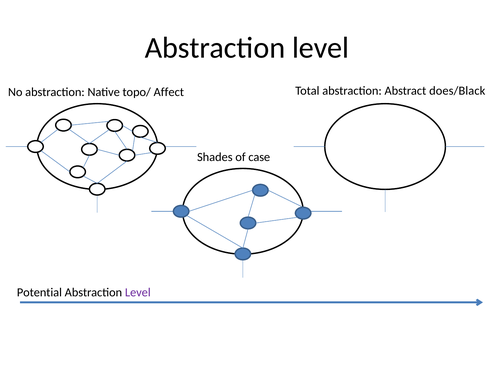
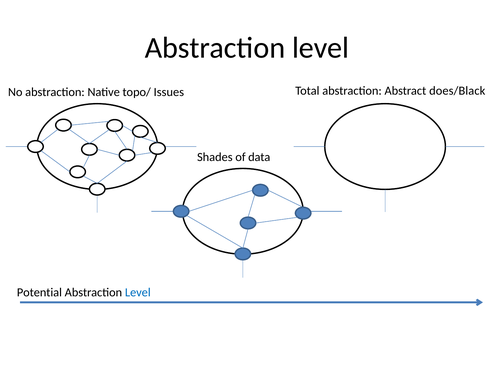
Affect: Affect -> Issues (169, 92)
case: case -> data (259, 157)
Level colour: purple -> blue (138, 292)
